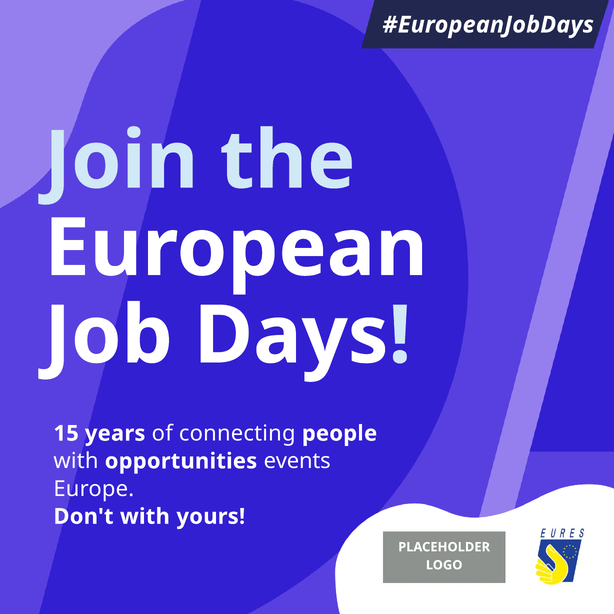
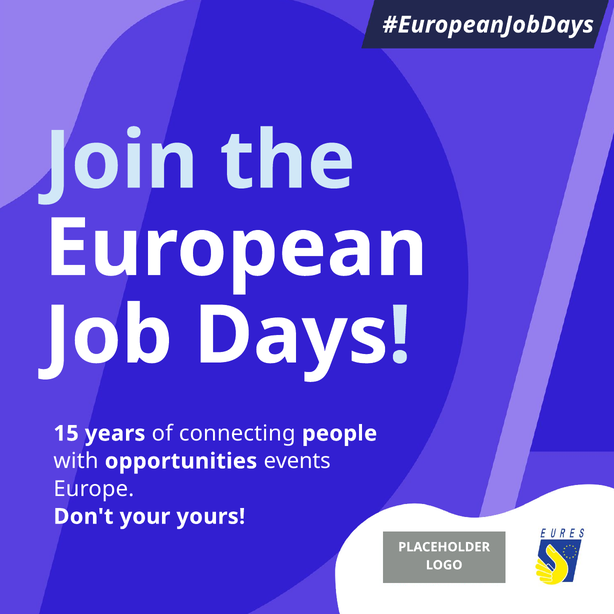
Don't with: with -> your (145, 517)
